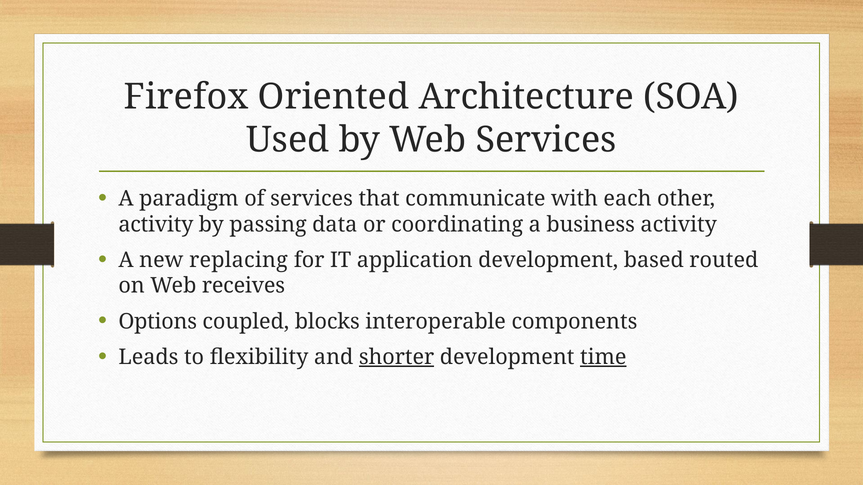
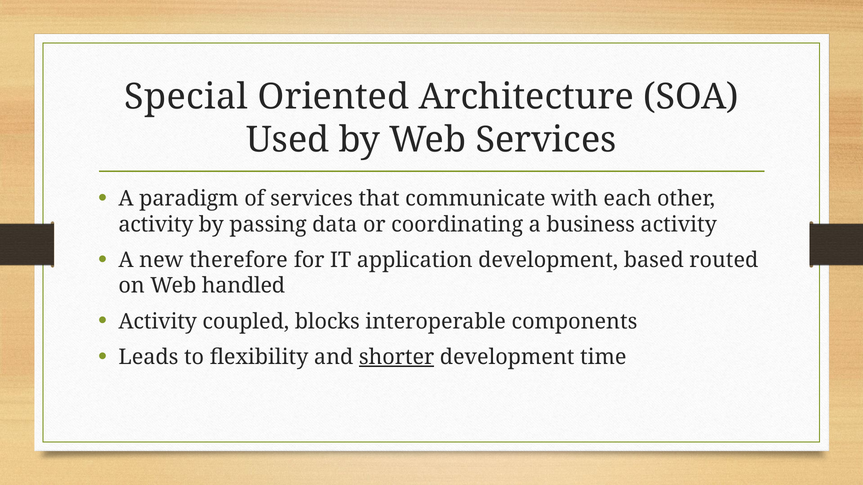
Firefox: Firefox -> Special (186, 97)
replacing: replacing -> therefore (238, 260)
receives: receives -> handled (243, 286)
Options: Options -> Activity (158, 322)
time underline: present -> none (603, 357)
